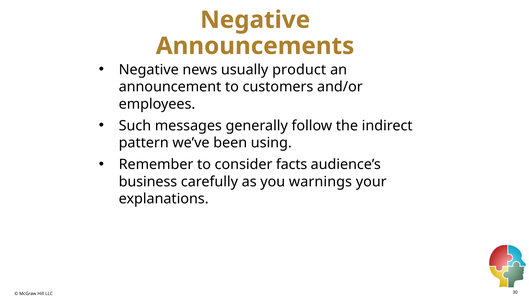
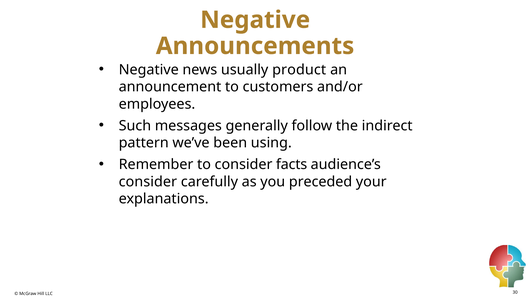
business: business -> consider (148, 182)
warnings: warnings -> preceded (321, 182)
